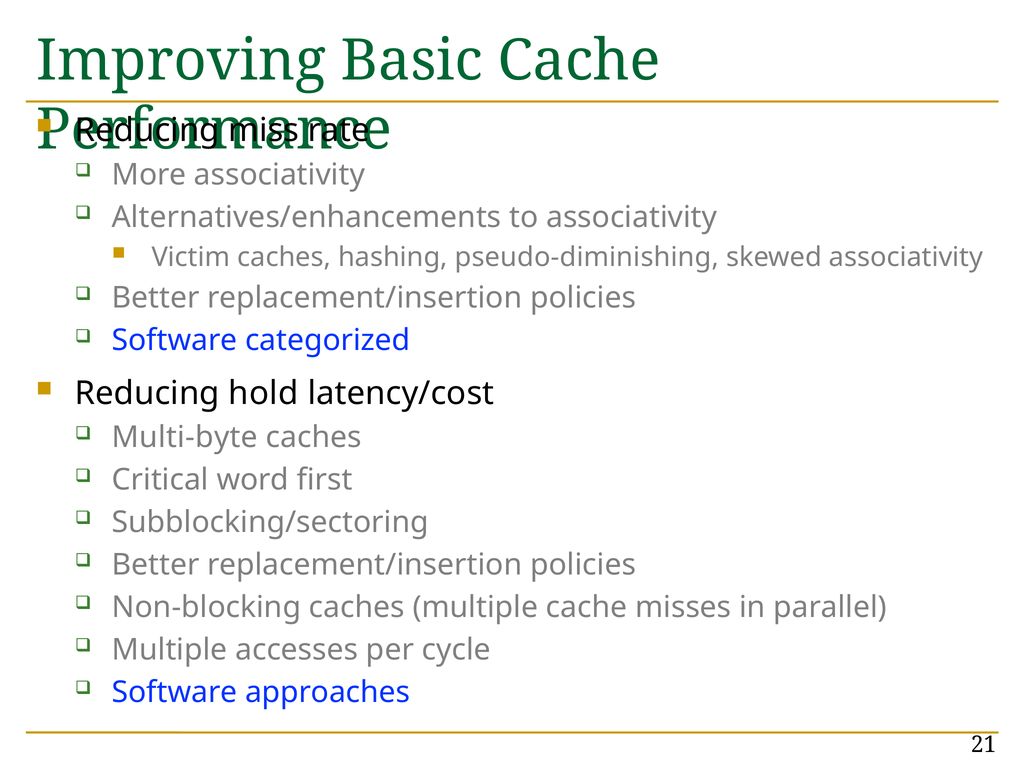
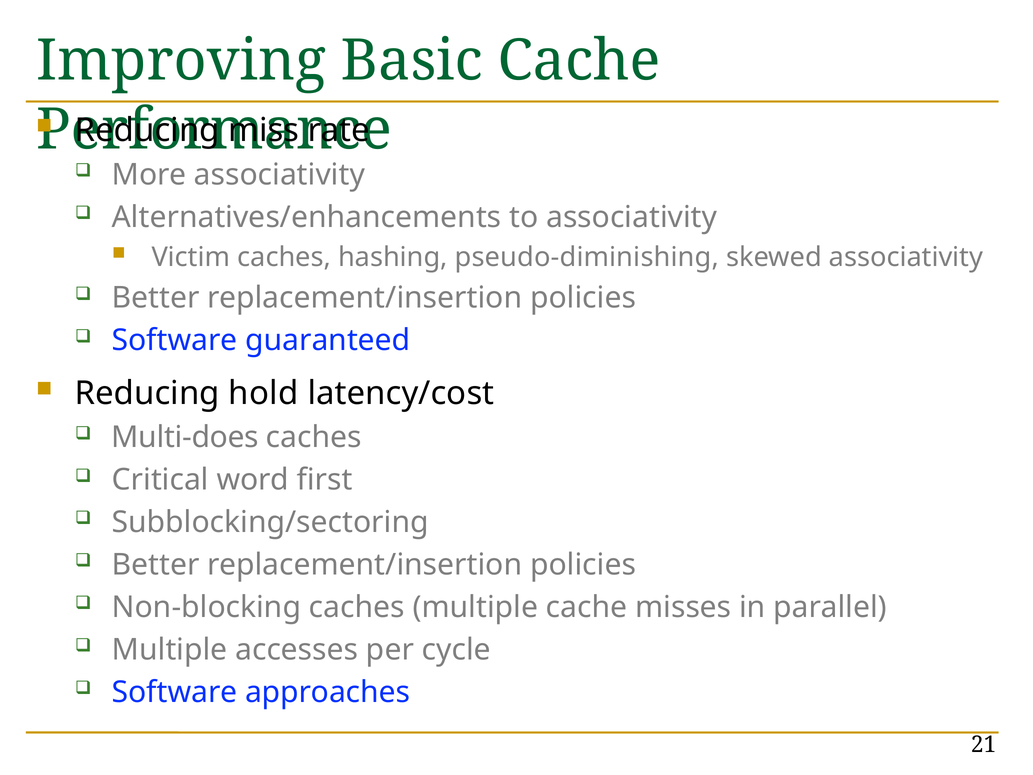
categorized: categorized -> guaranteed (328, 340)
Multi-byte: Multi-byte -> Multi-does (185, 437)
